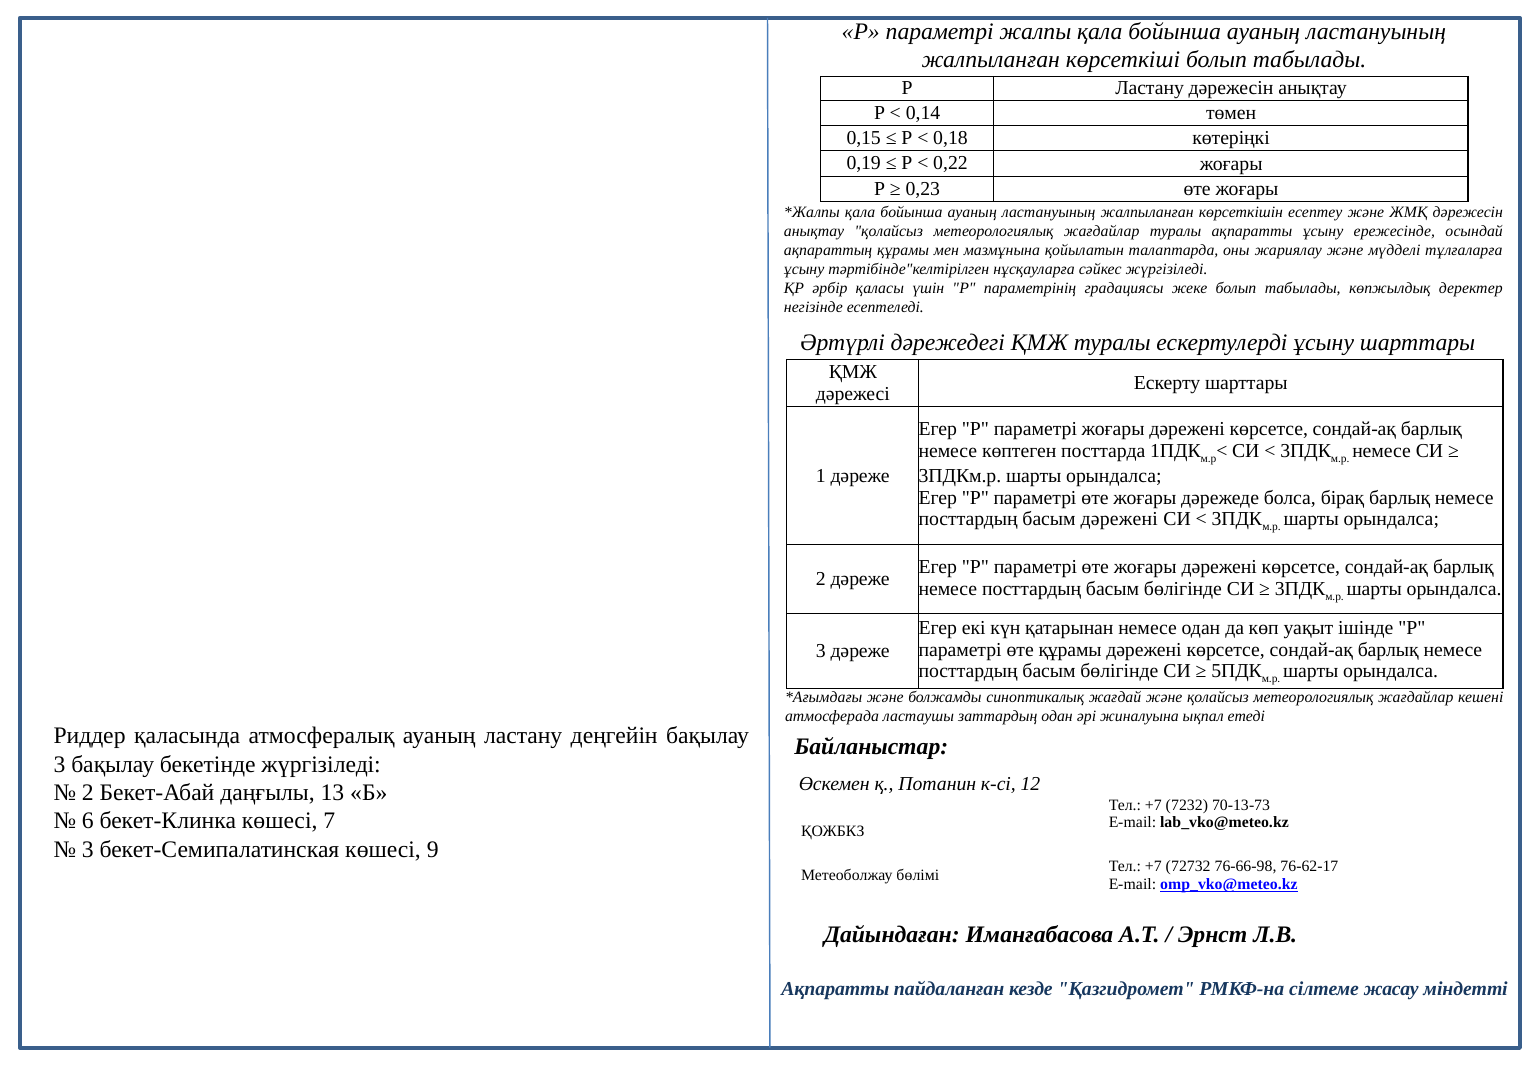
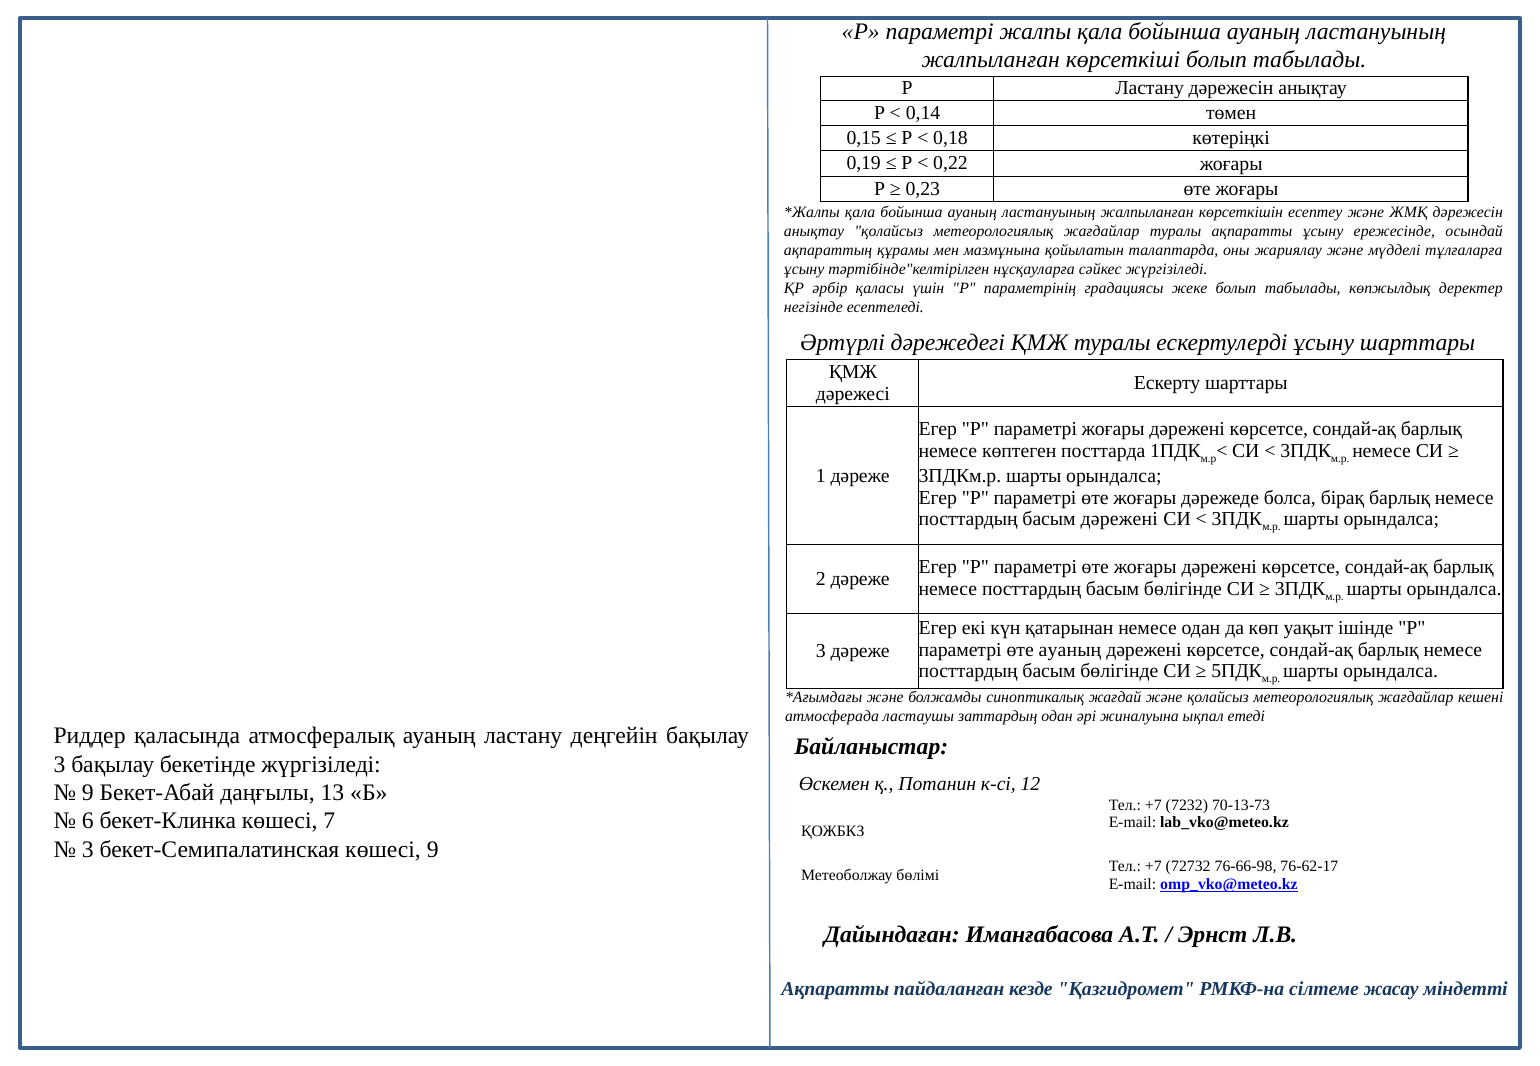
өте құрамы: құрамы -> ауаның (1070, 650)
2: 2 -> 9 (88, 793)
